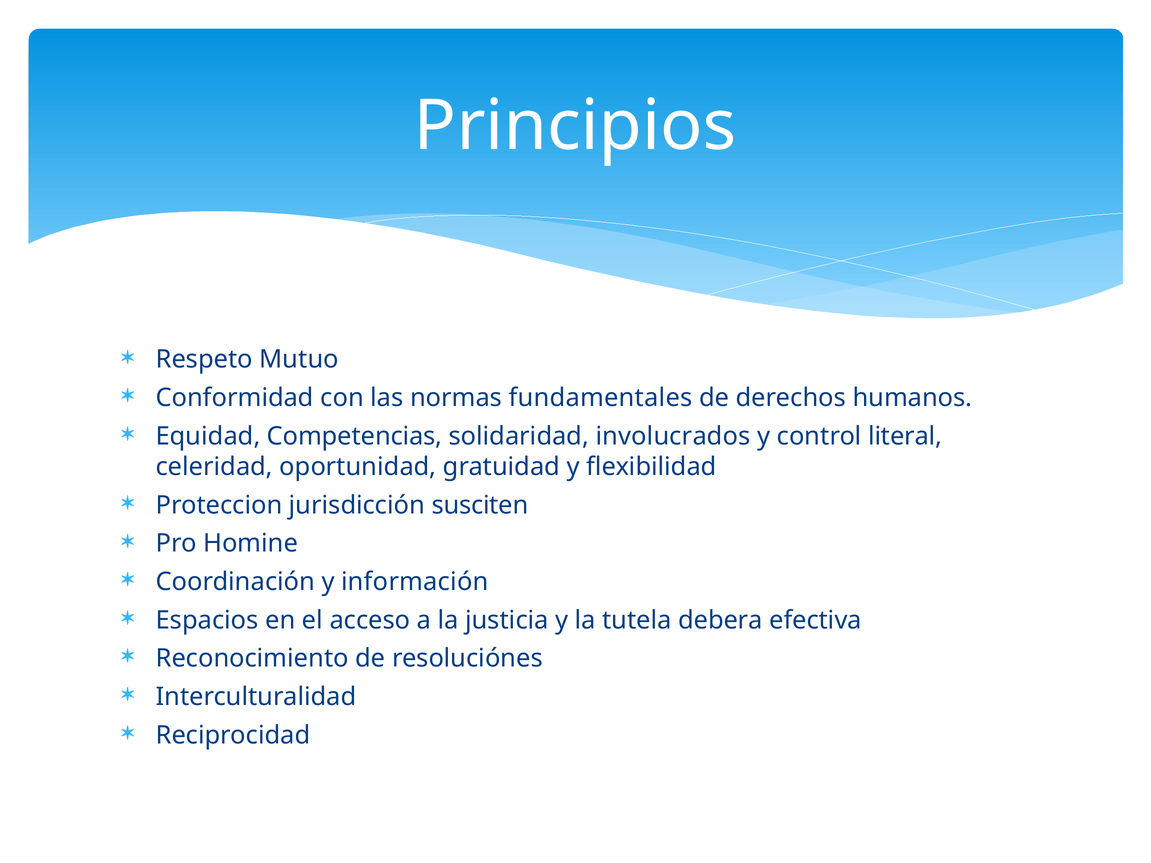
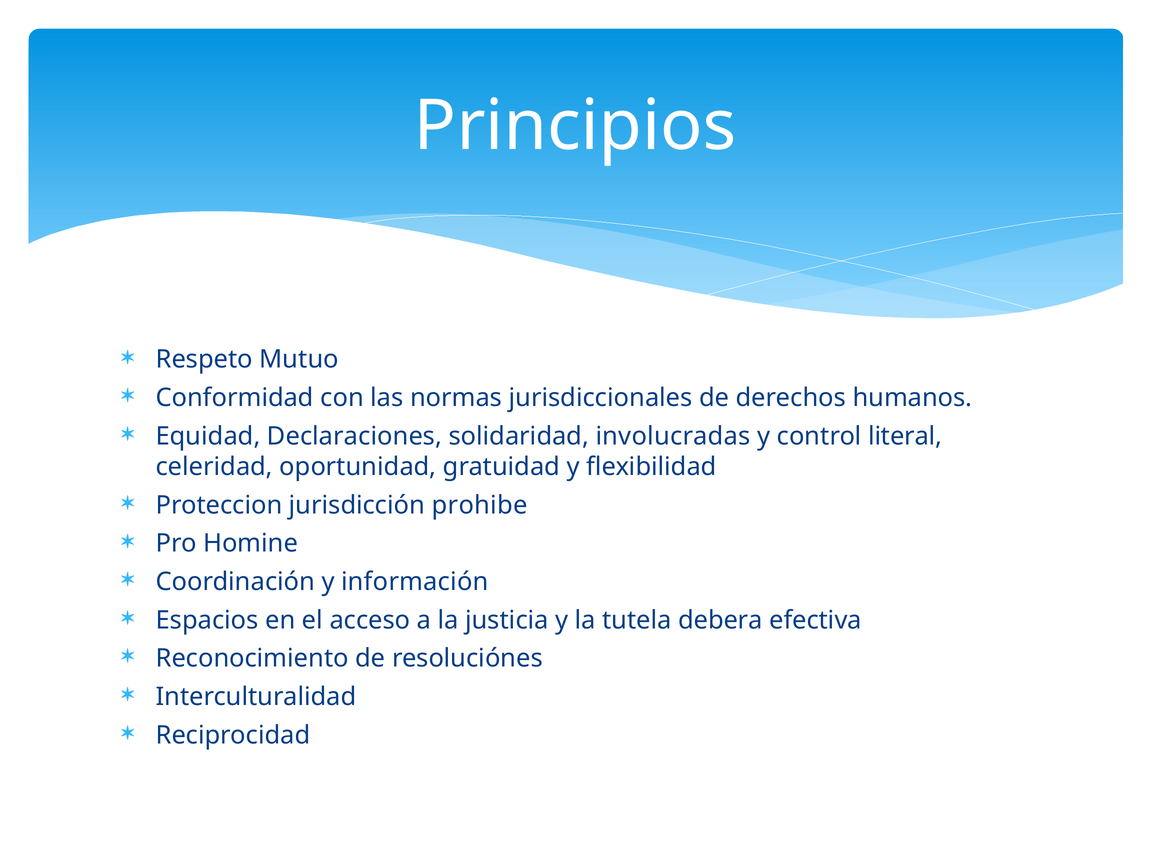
fundamentales: fundamentales -> jurisdiccionales (601, 398)
Competencias: Competencias -> Declaraciones (355, 436)
involucrados: involucrados -> involucradas (673, 436)
susciten: susciten -> prohibe (480, 505)
